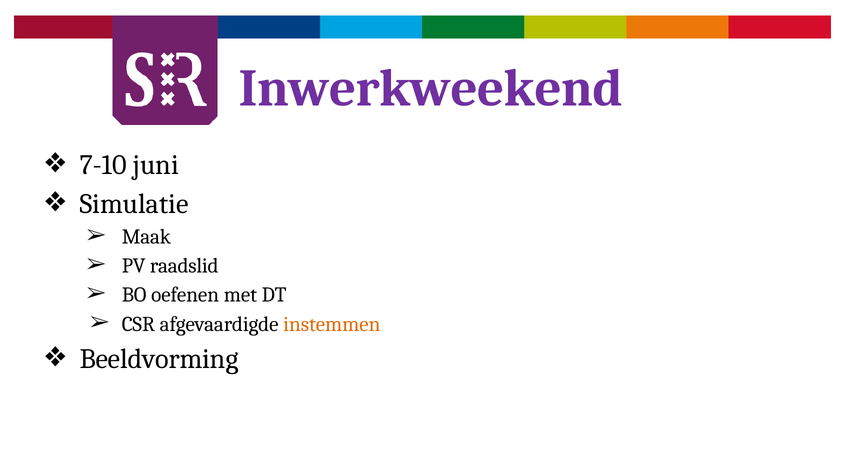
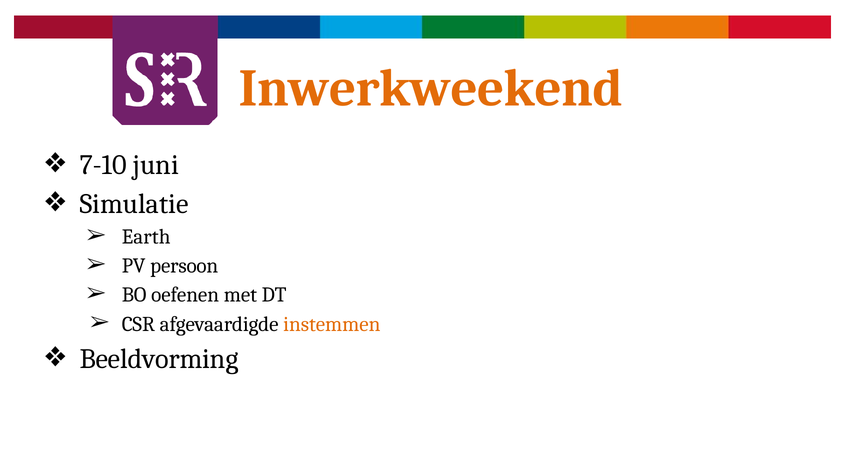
Inwerkweekend colour: purple -> orange (431, 88)
Maak: Maak -> Earth (146, 237)
raadslid: raadslid -> persoon (184, 266)
